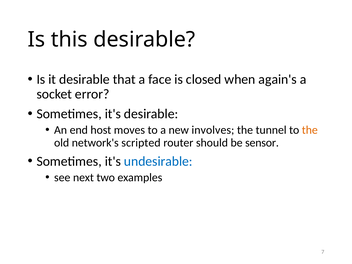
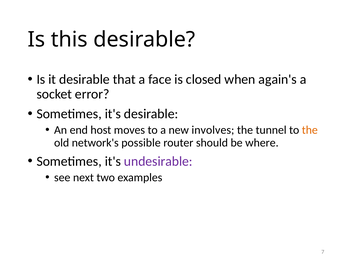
scripted: scripted -> possible (141, 143)
sensor: sensor -> where (262, 143)
undesirable colour: blue -> purple (158, 161)
